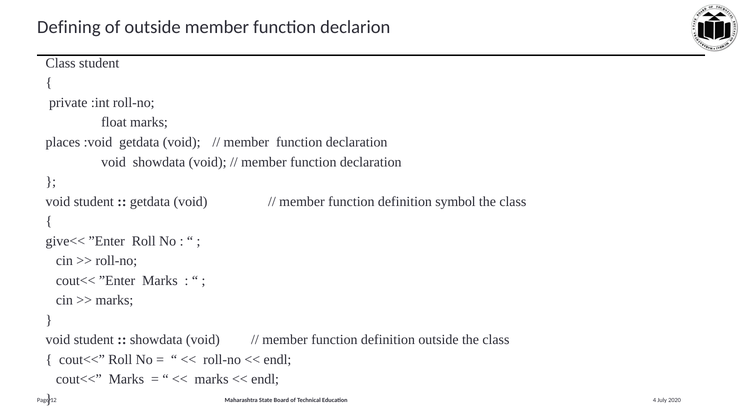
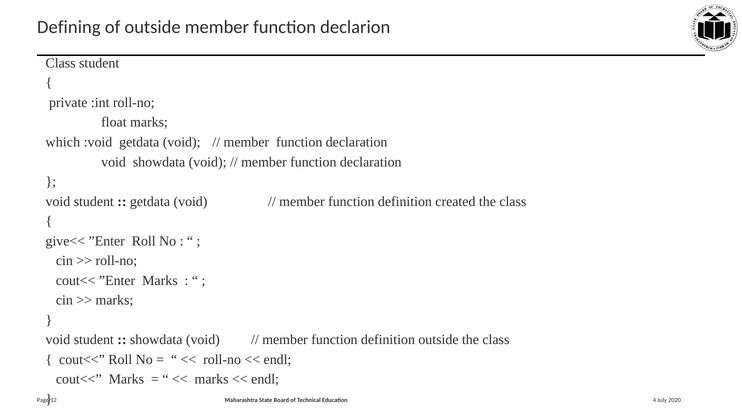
places: places -> which (63, 142)
symbol: symbol -> created (455, 202)
